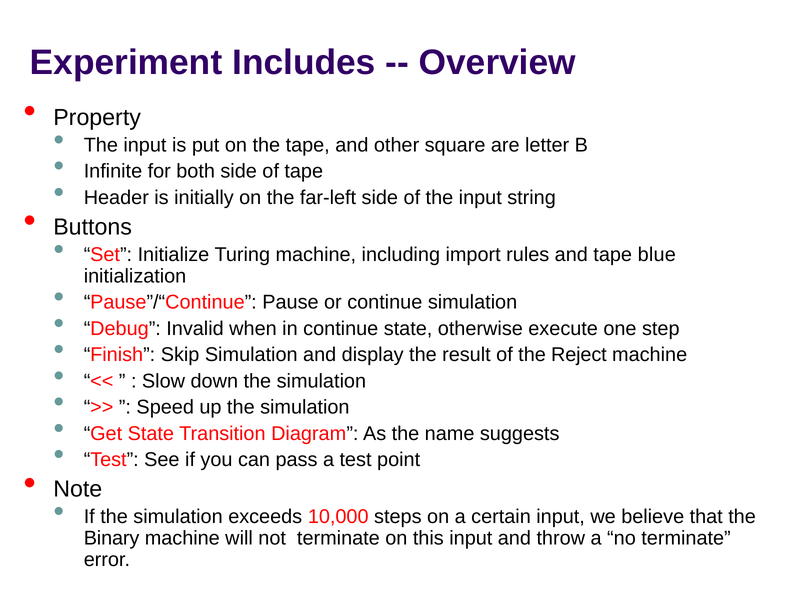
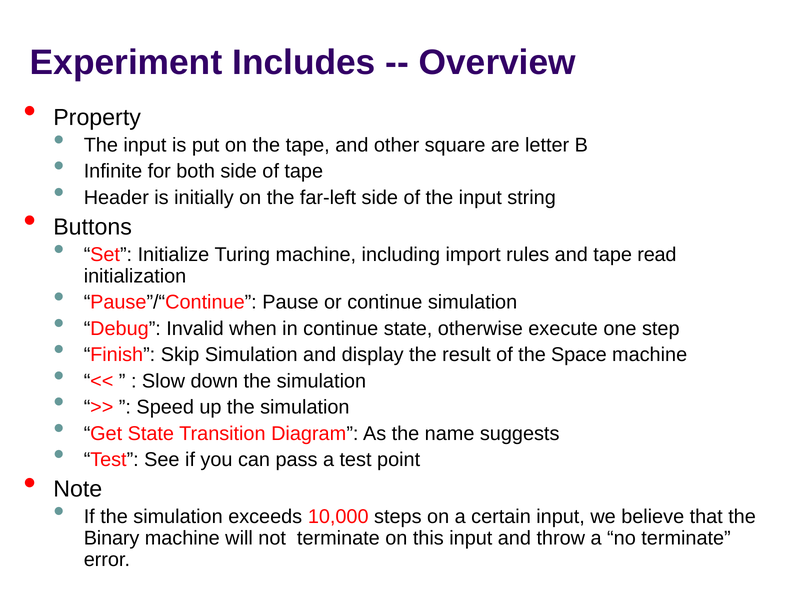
blue: blue -> read (657, 254)
Reject: Reject -> Space (579, 354)
